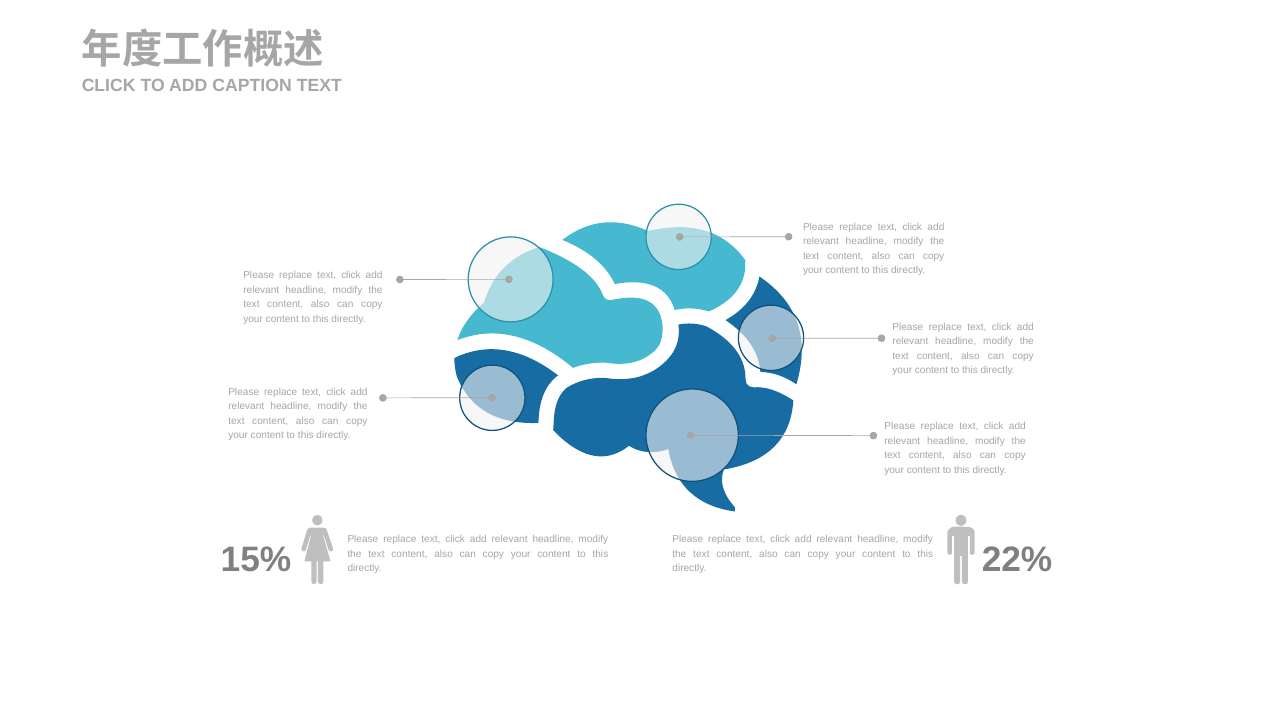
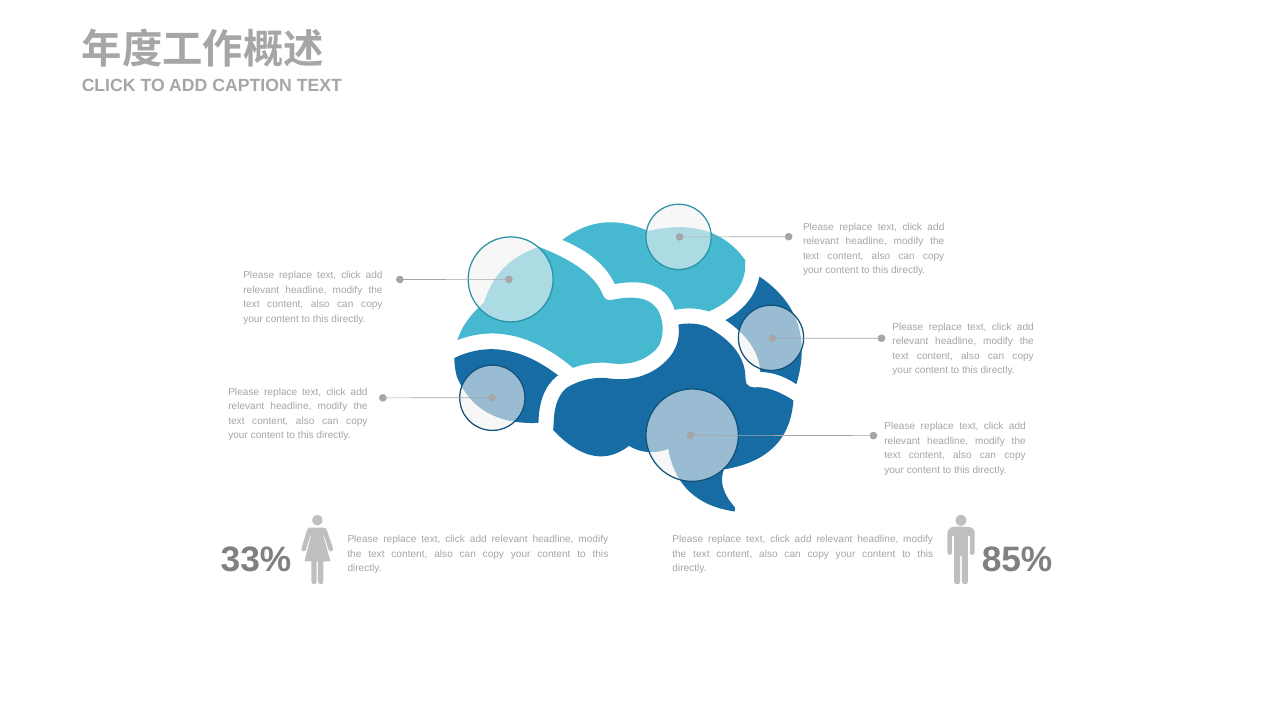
15%: 15% -> 33% (256, 559)
22%: 22% -> 85% (1017, 559)
